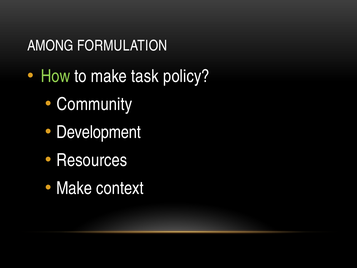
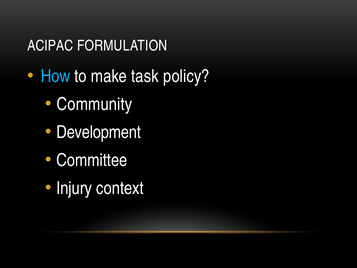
AMONG: AMONG -> ACIPAC (50, 46)
How colour: light green -> light blue (55, 76)
Resources: Resources -> Committee (92, 160)
Make: Make -> Injury (74, 188)
